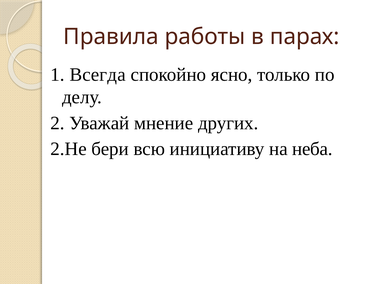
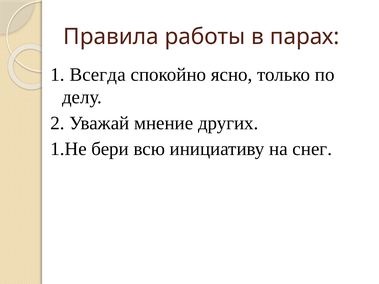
2.Не: 2.Не -> 1.Не (69, 149)
неба: неба -> снег (312, 149)
